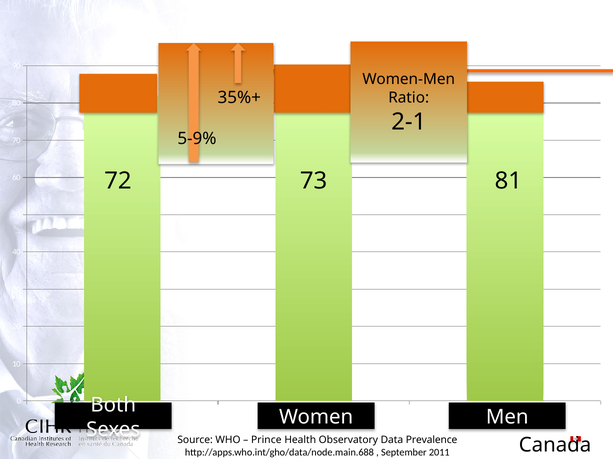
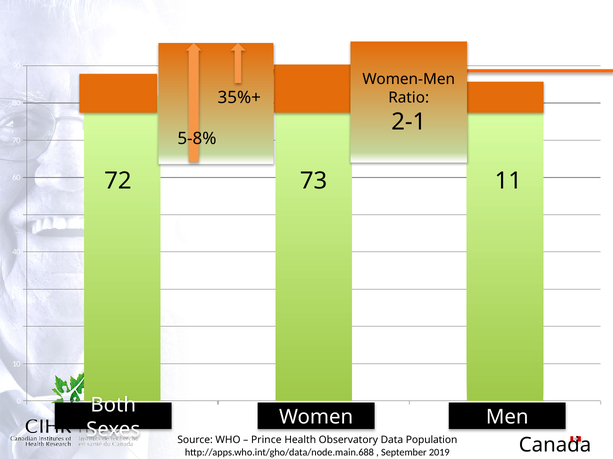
5-9%: 5-9% -> 5-8% (197, 139)
81: 81 -> 11 (508, 181)
Data Prevalence: Prevalence -> Population (432, 441)
2011: 2011 -> 2019 (439, 453)
